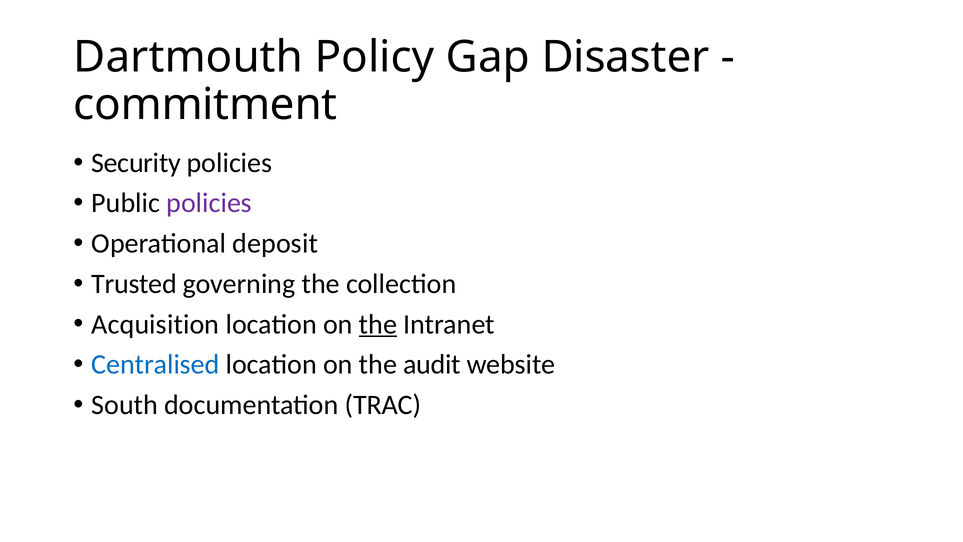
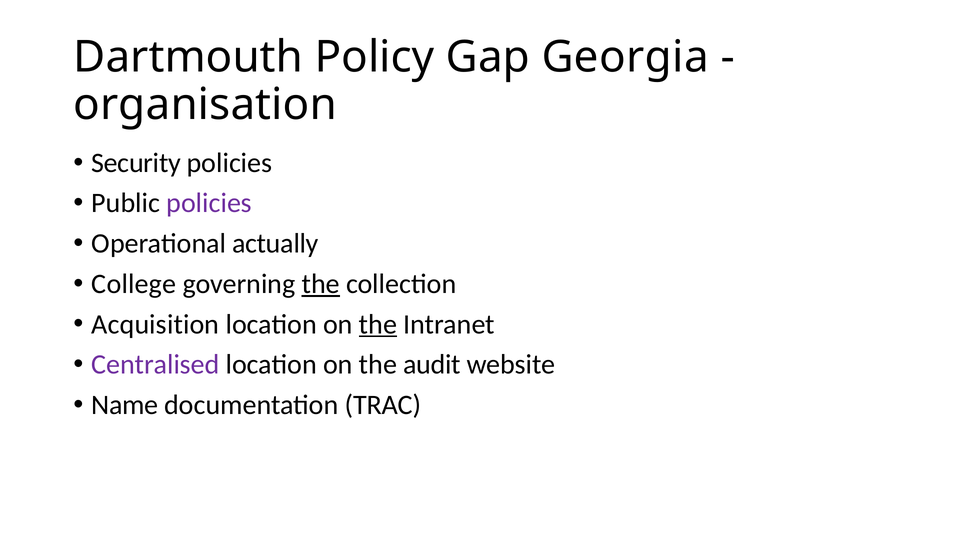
Disaster: Disaster -> Georgia (625, 57)
commitment: commitment -> organisation (205, 105)
deposit: deposit -> actually (275, 243)
Trusted: Trusted -> College (134, 284)
the underline: none -> present (321, 284)
Centralised colour: blue -> purple (155, 364)
South: South -> Name (125, 405)
